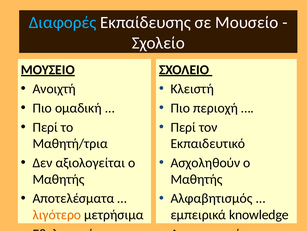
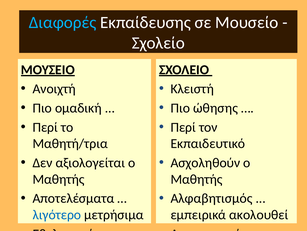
περιοχή: περιοχή -> ώθησης (215, 108)
λιγότερο colour: orange -> blue (57, 214)
knowledge: knowledge -> ακολουθεί (259, 214)
